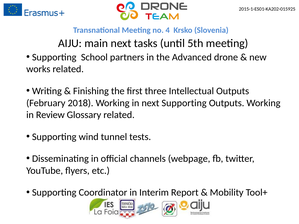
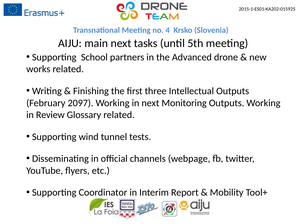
2018: 2018 -> 2097 (81, 103)
next Supporting: Supporting -> Monitoring (184, 103)
